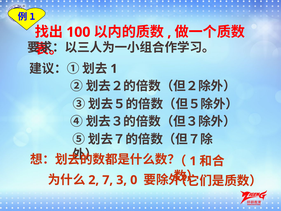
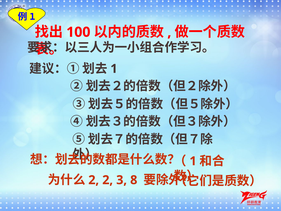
7: 7 -> 2 (108, 180)
0: 0 -> 8 (134, 180)
